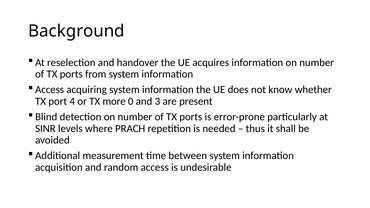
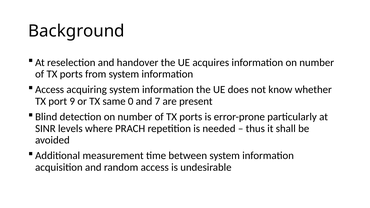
4: 4 -> 9 (72, 101)
more: more -> same (114, 101)
3: 3 -> 7 (157, 101)
